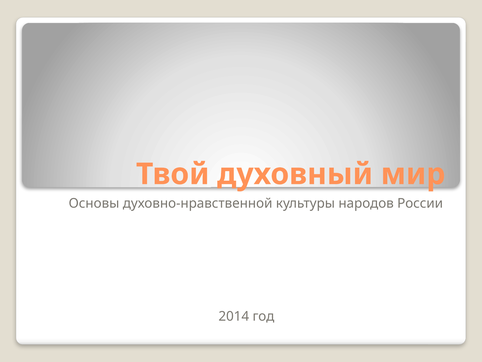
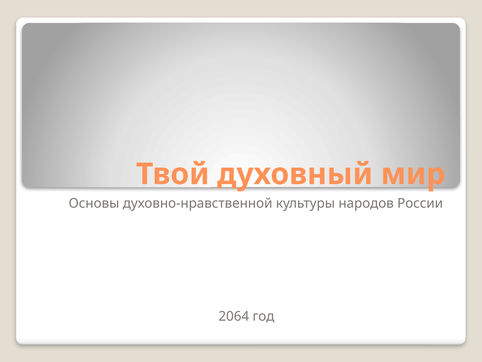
2014: 2014 -> 2064 (234, 316)
